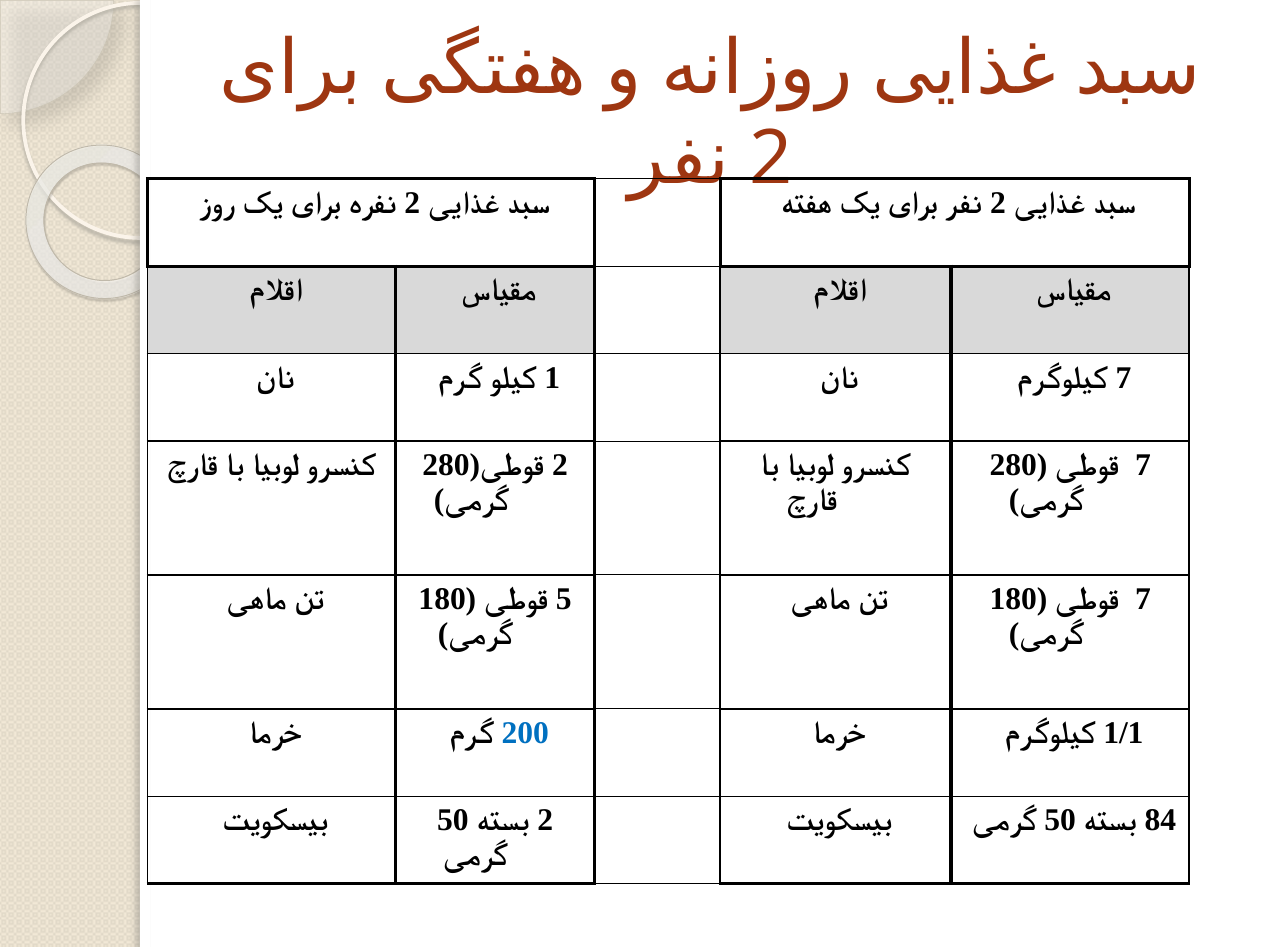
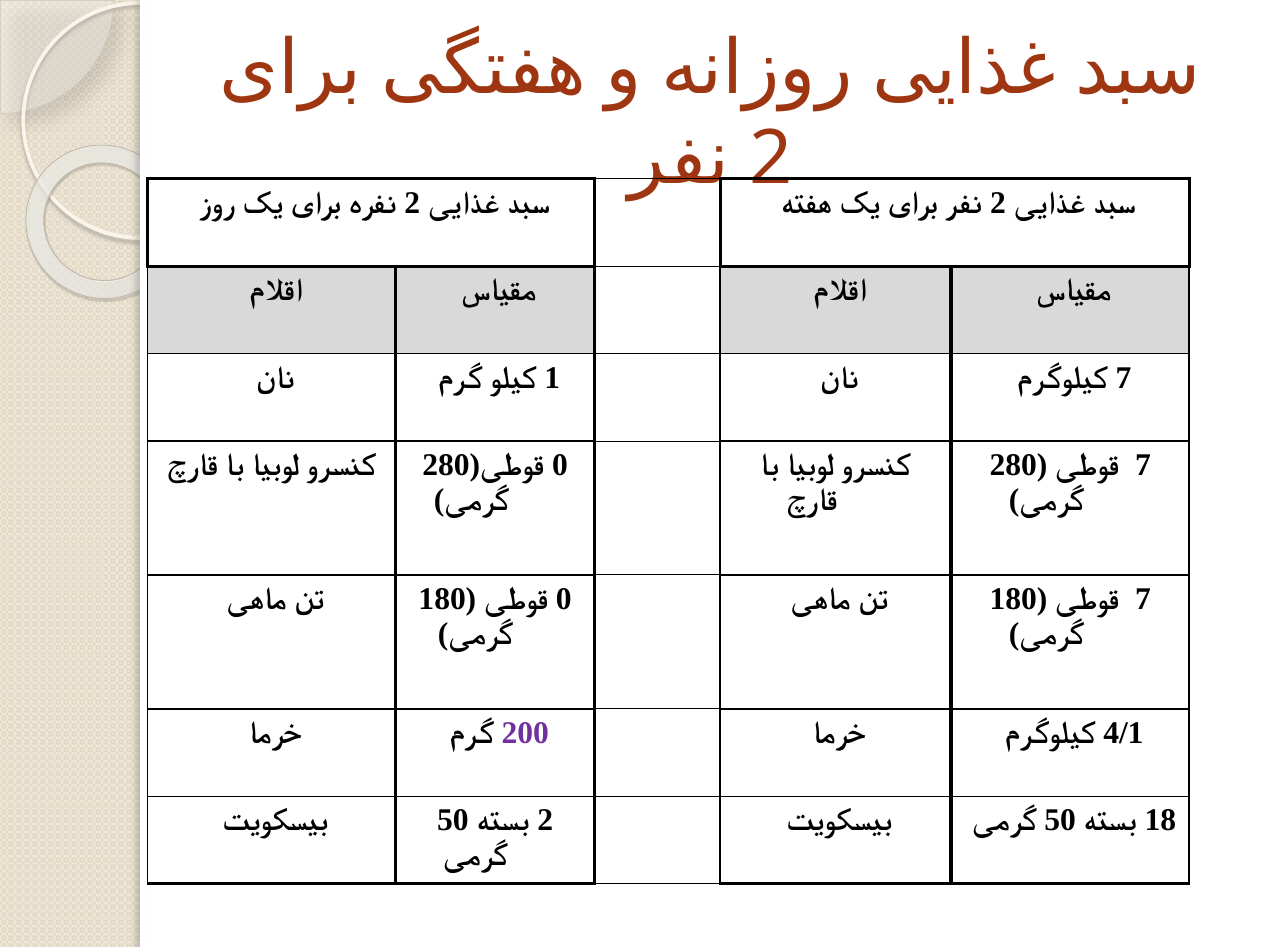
2: 2 -> 0 (560, 465)
5: 5 -> 0 (564, 599)
200 colour: blue -> purple (525, 733)
1/1: 1/1 -> 4/1 (1123, 733)
84: 84 -> 18 (1160, 821)
